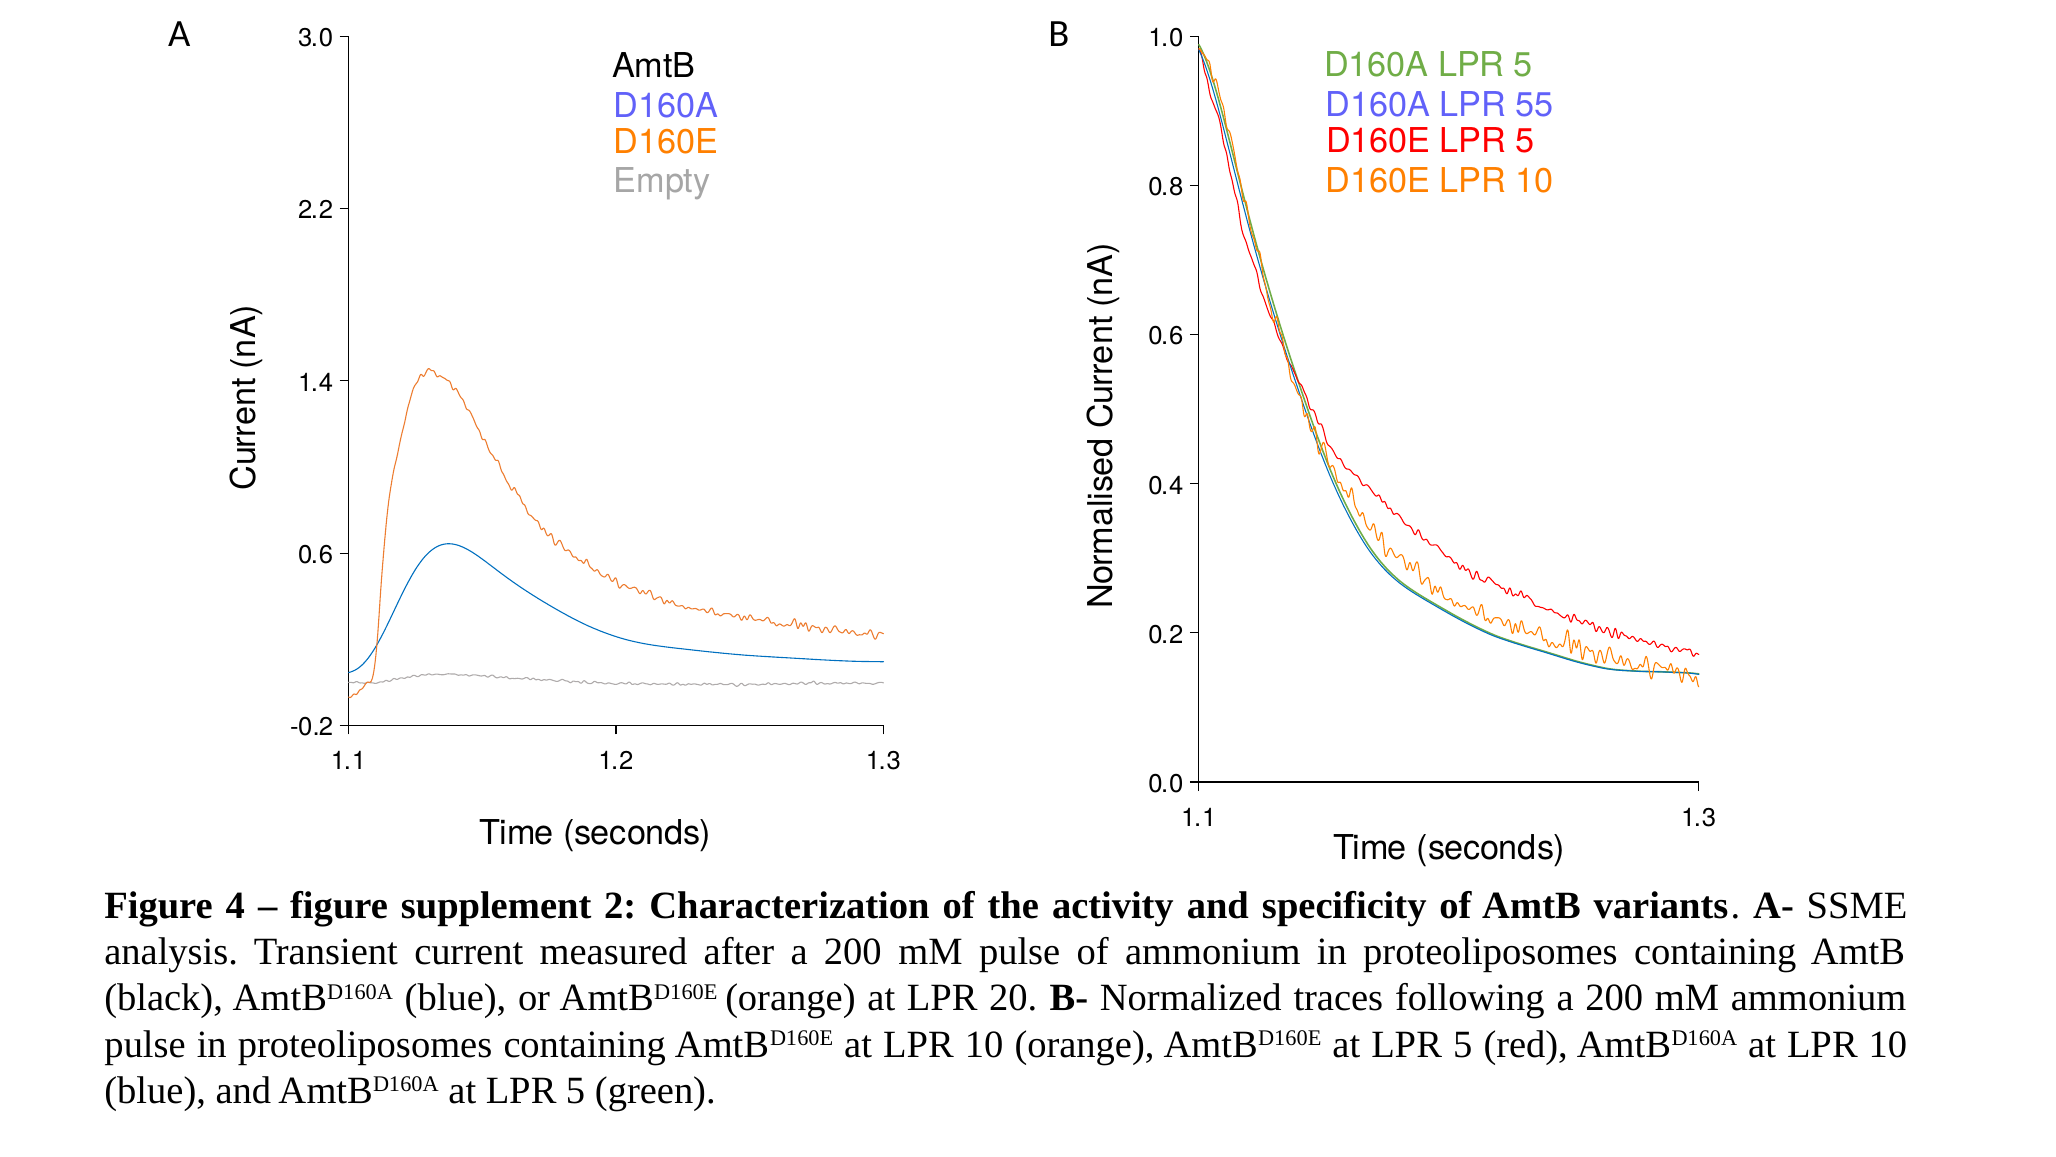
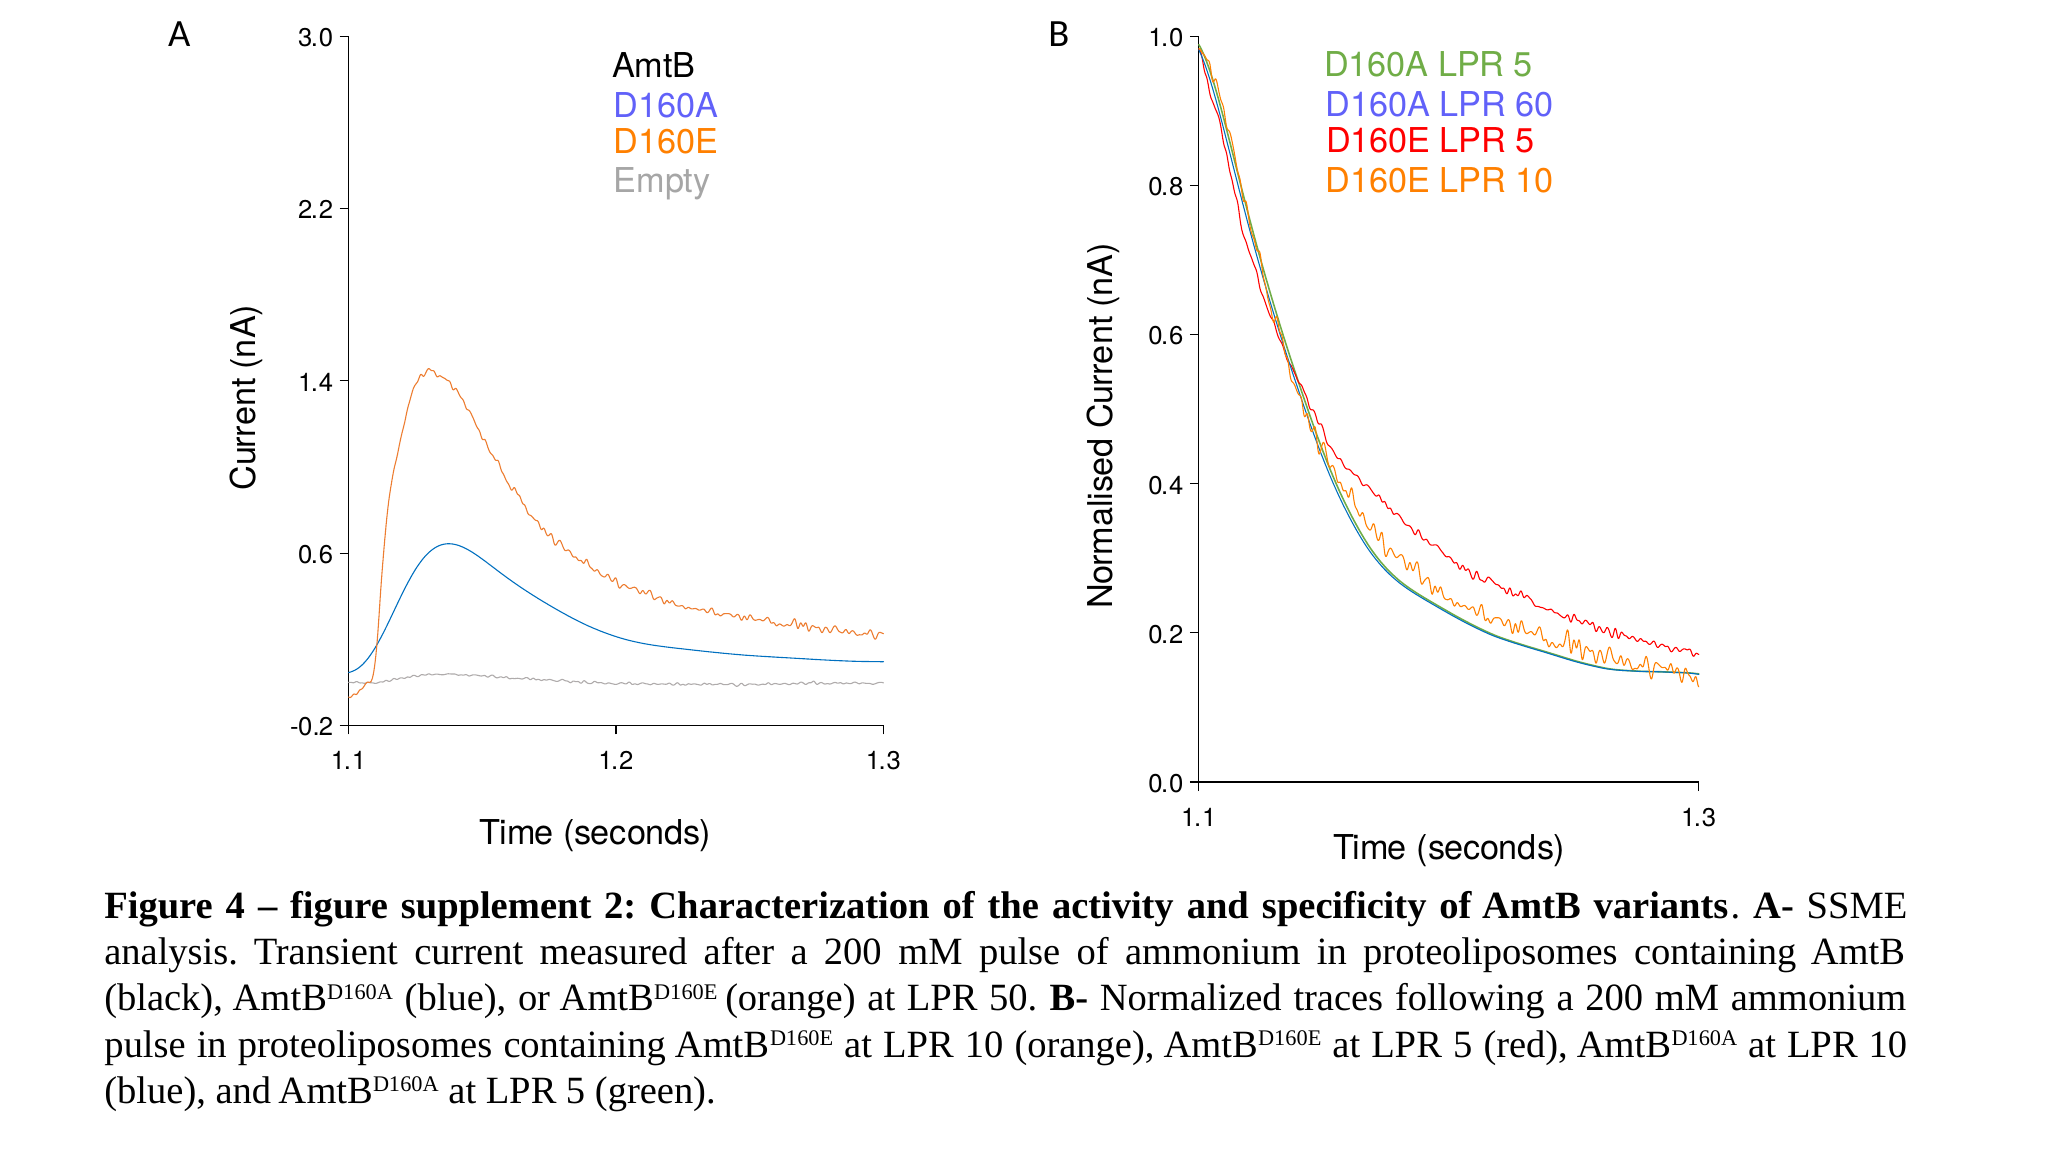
55: 55 -> 60 (1535, 105)
20: 20 -> 50 (1013, 998)
